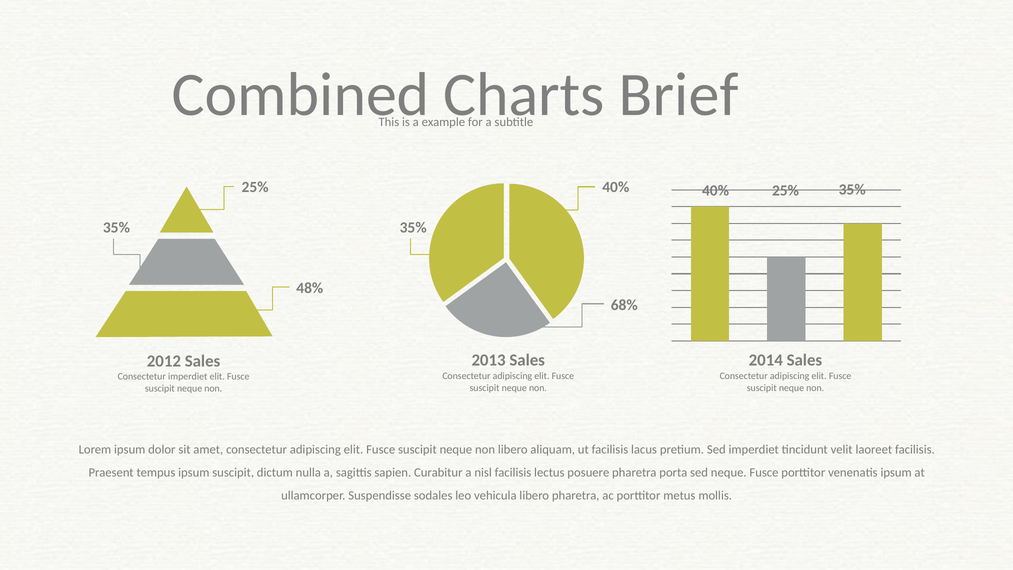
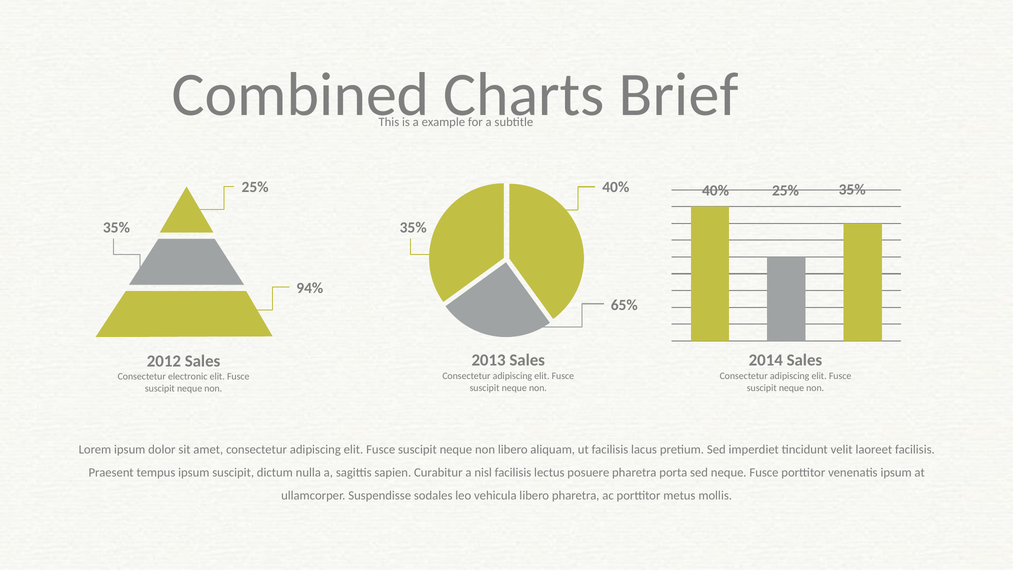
48%: 48% -> 94% (310, 288)
68%: 68% -> 65% (624, 305)
Consectetur imperdiet: imperdiet -> electronic (188, 377)
